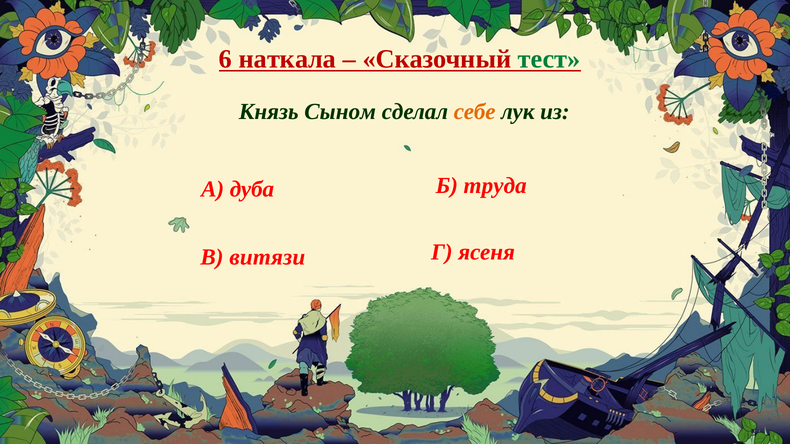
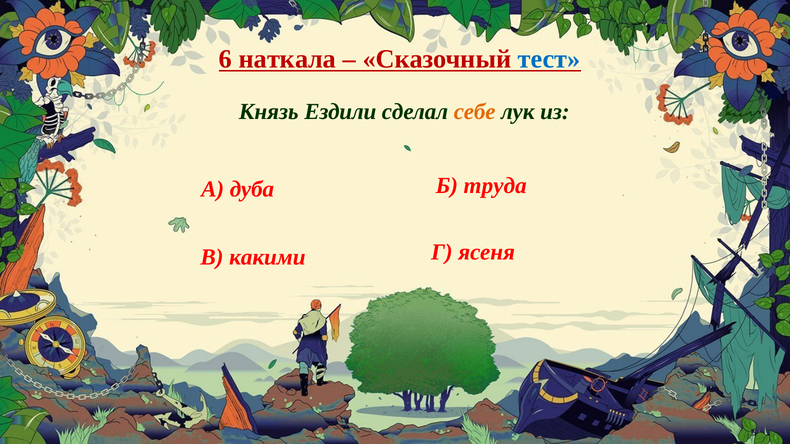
тест colour: green -> blue (549, 59)
Сыном: Сыном -> Ездили (340, 112)
витязи: витязи -> какими (267, 257)
